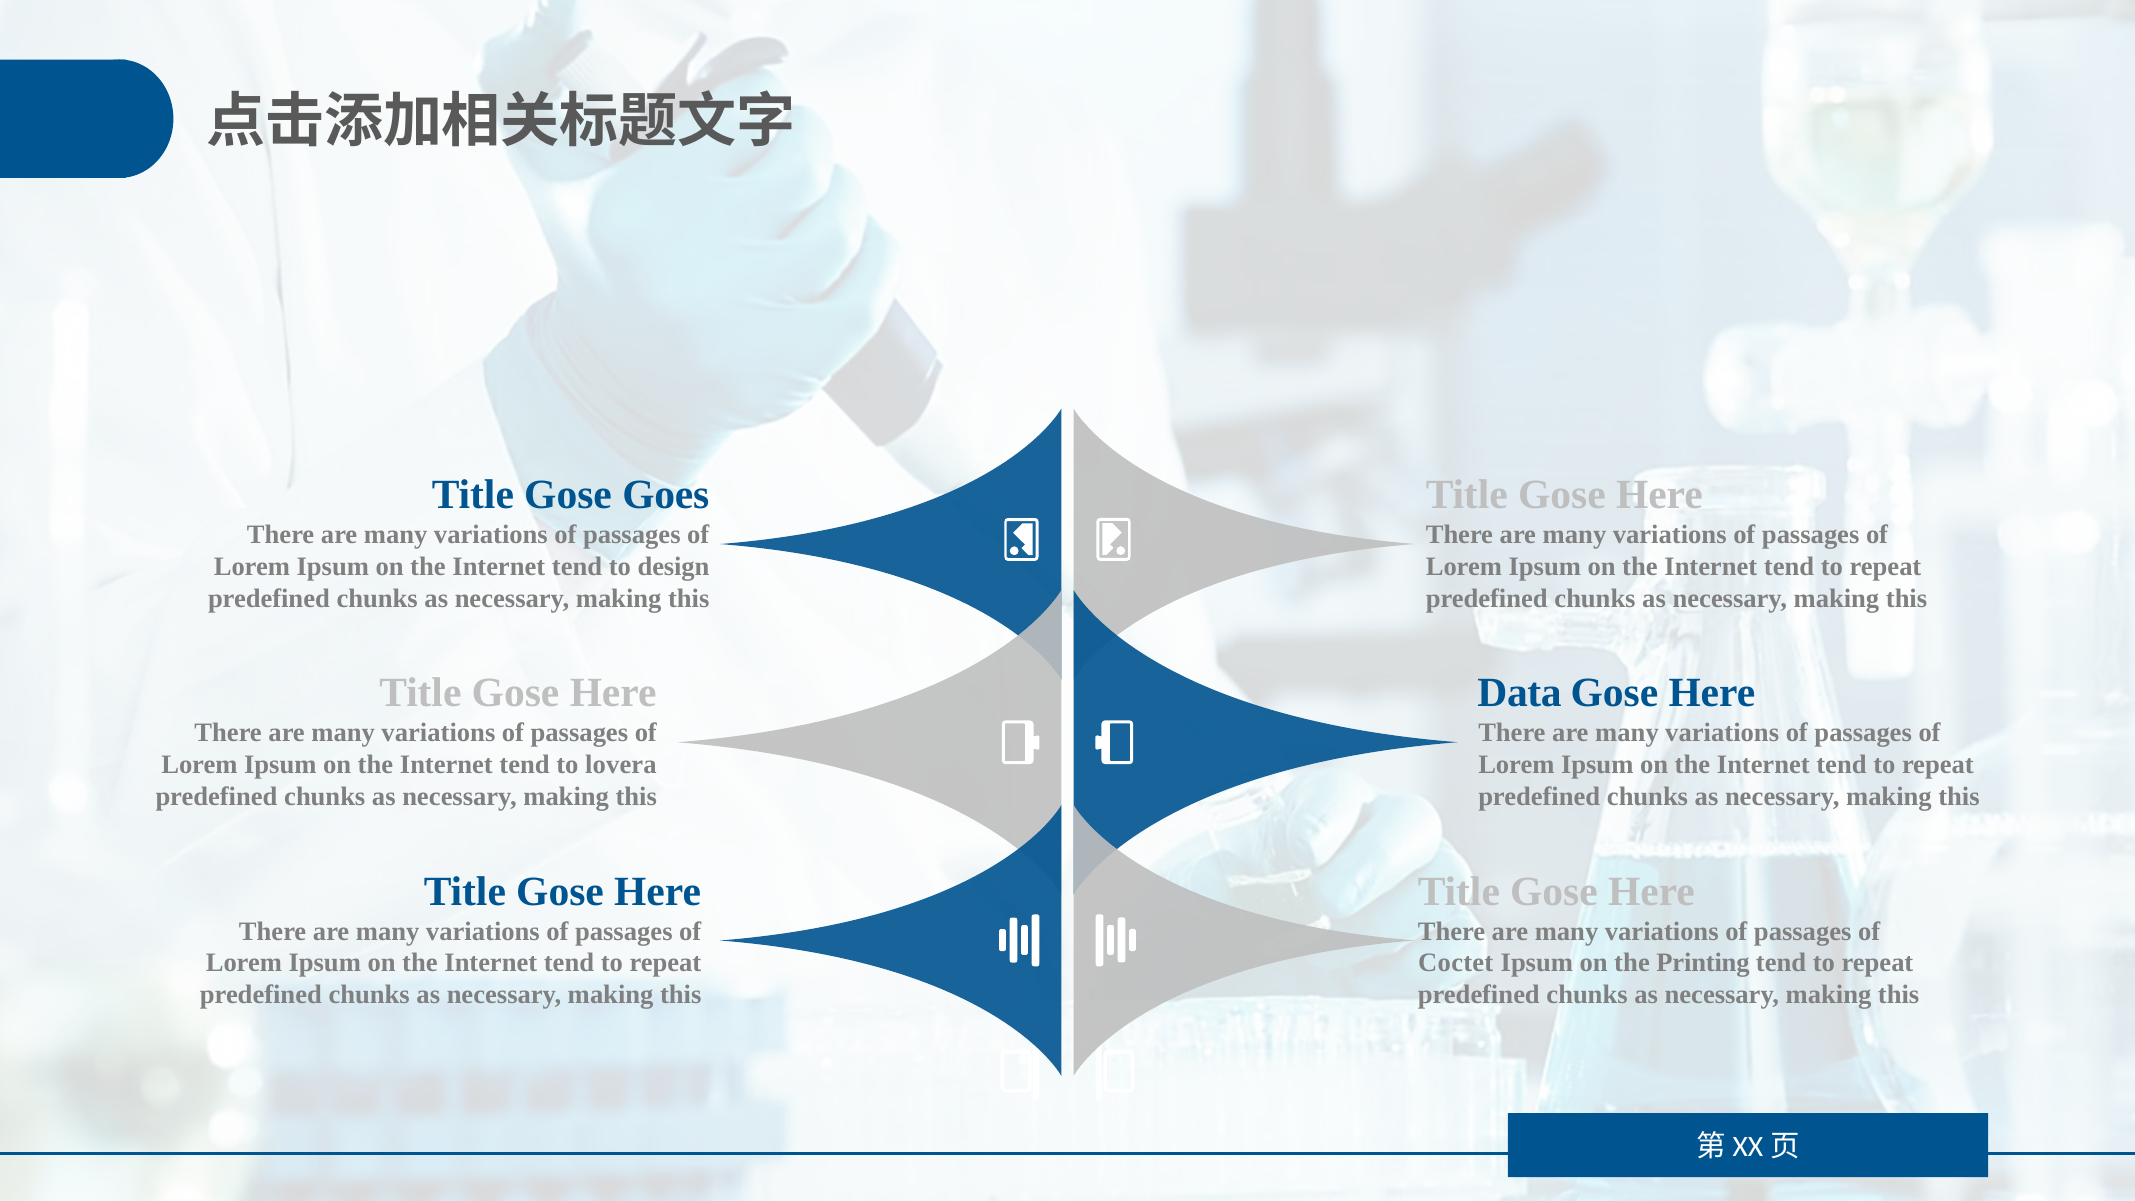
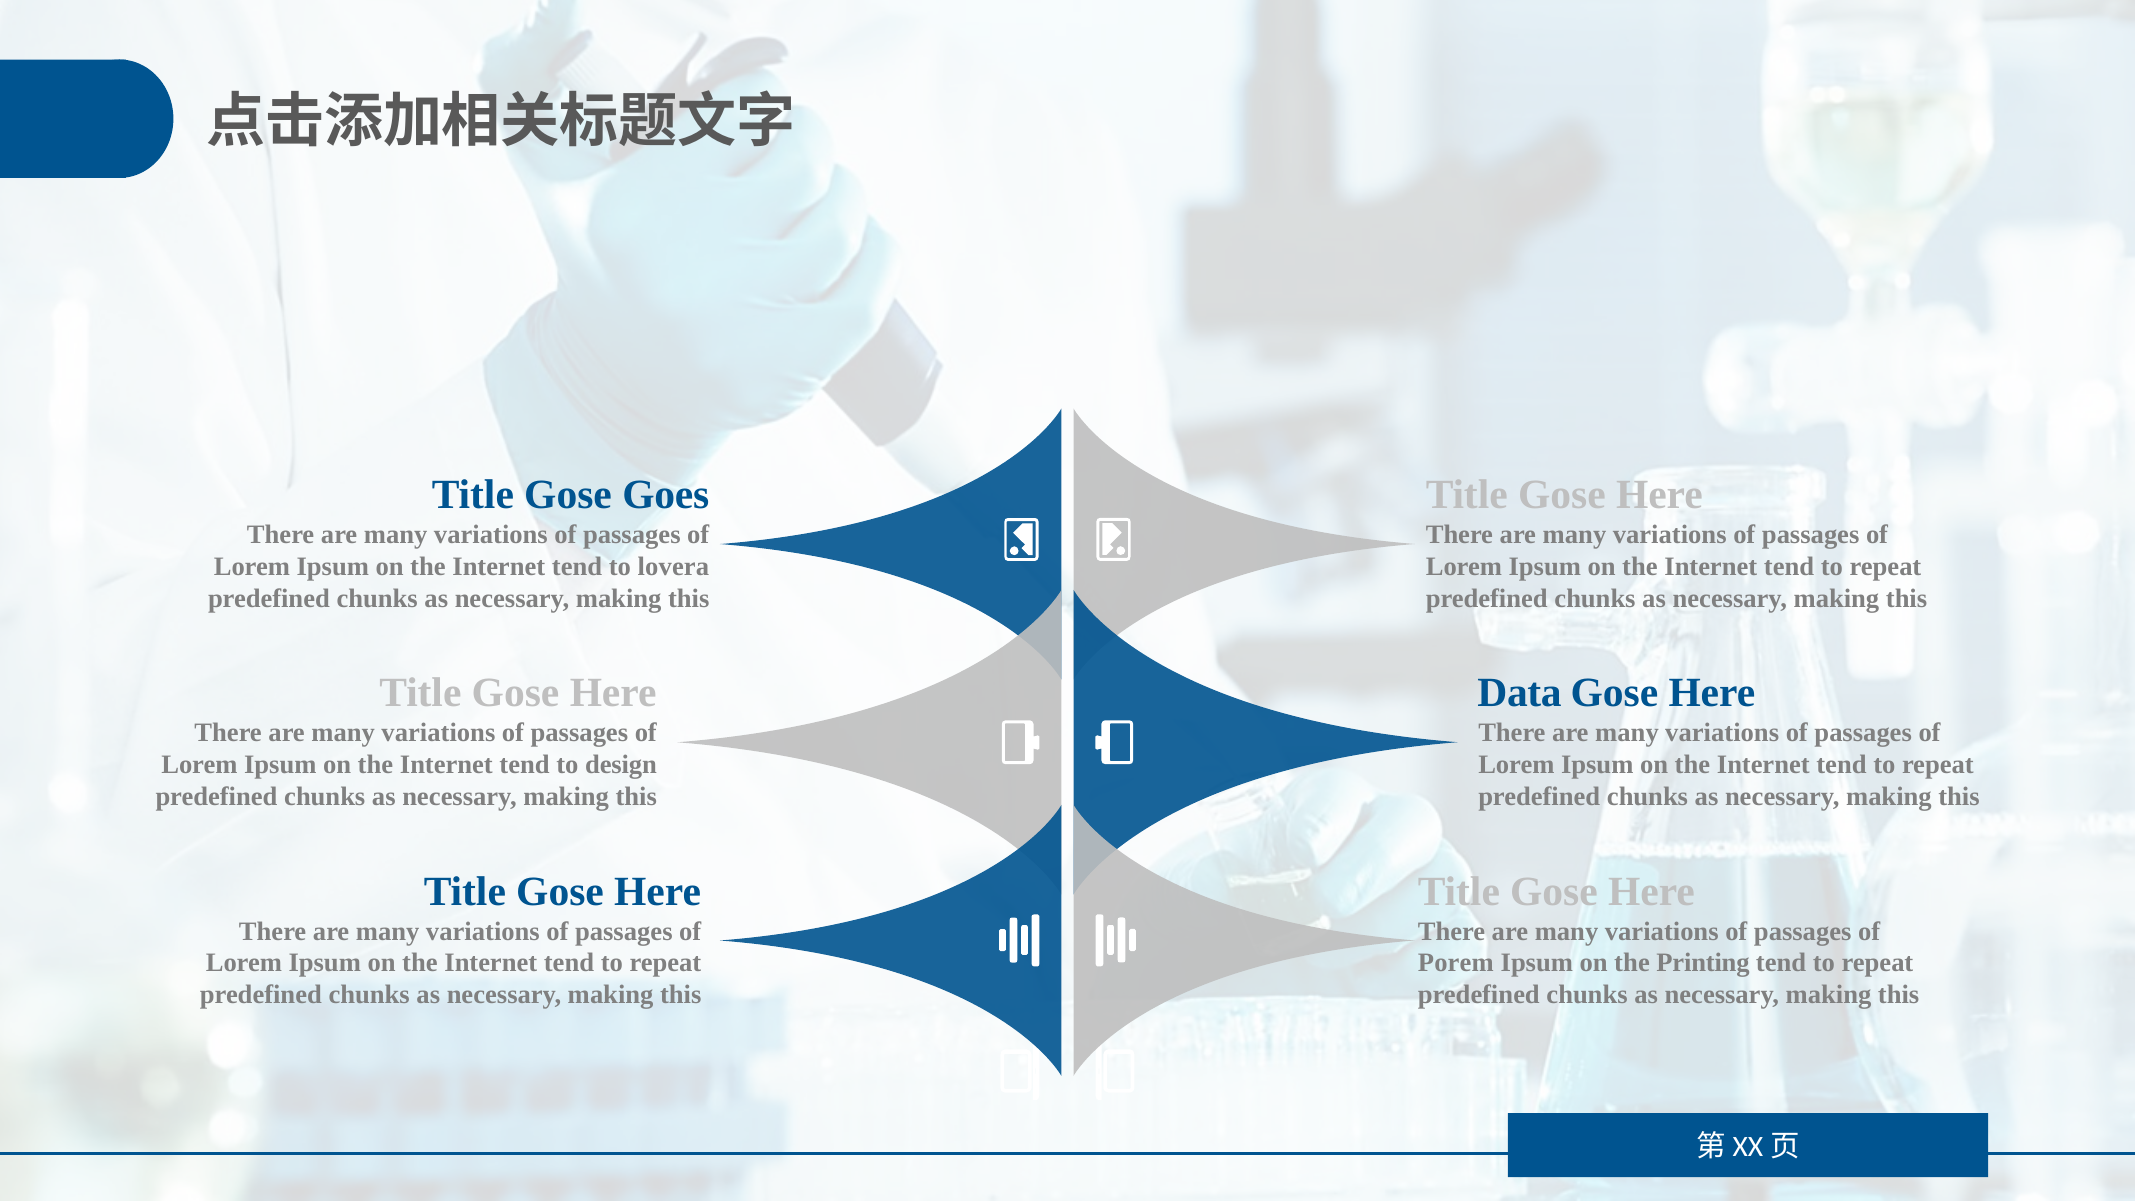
design: design -> lovera (673, 567)
lovera: lovera -> design (621, 765)
Coctet: Coctet -> Porem (1456, 963)
